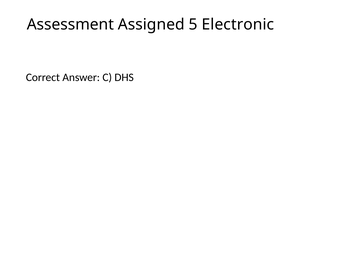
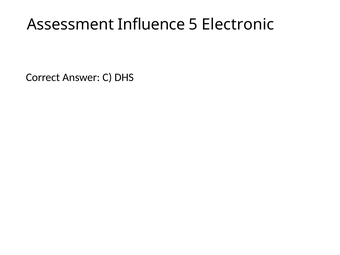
Assigned: Assigned -> Influence (151, 25)
